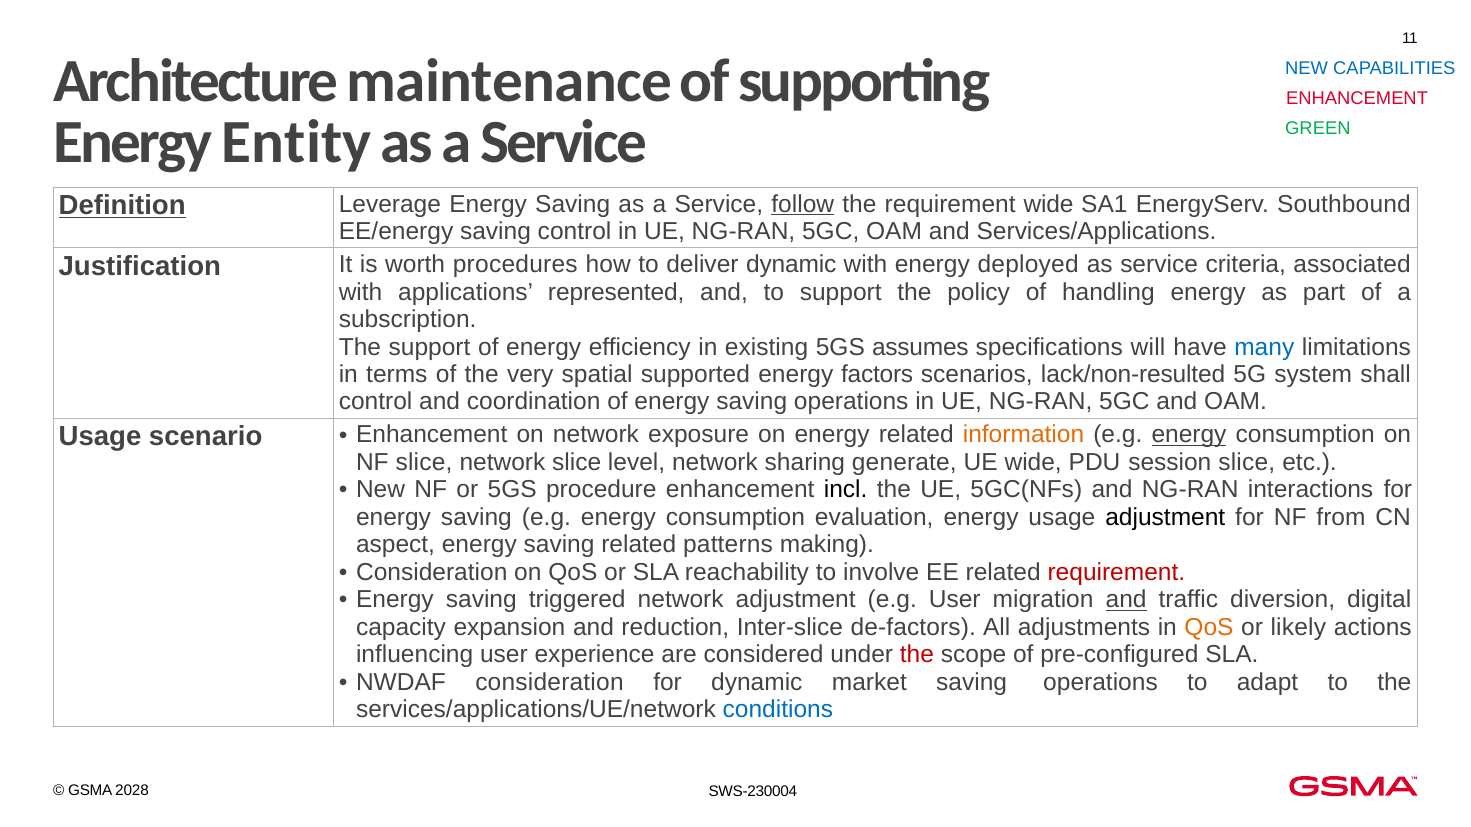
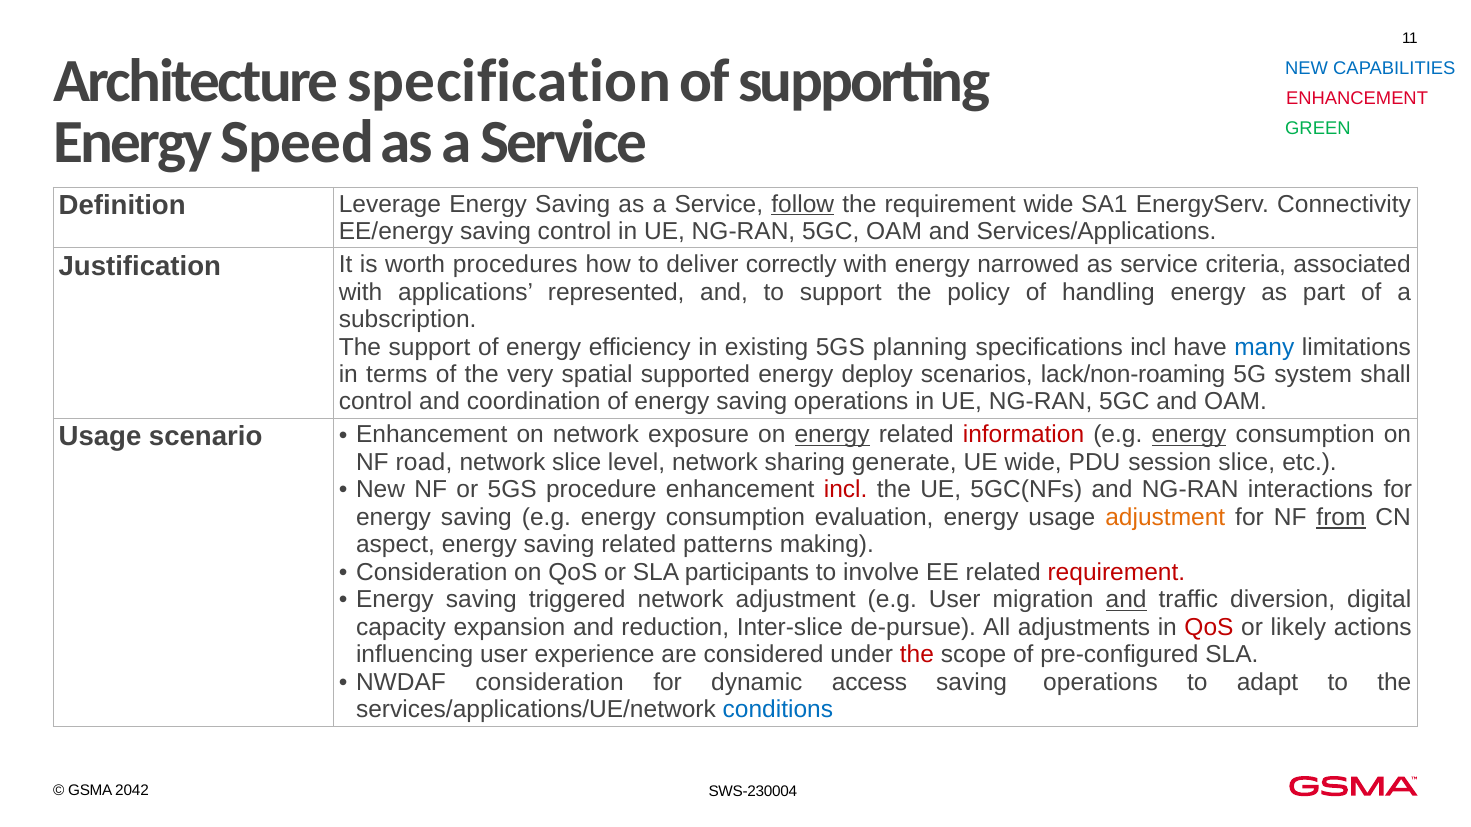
maintenance: maintenance -> specification (509, 82)
Entity: Entity -> Speed (297, 143)
Definition underline: present -> none (122, 206)
Southbound: Southbound -> Connectivity (1344, 204)
deliver dynamic: dynamic -> correctly (791, 265)
deployed: deployed -> narrowed (1028, 265)
assumes: assumes -> planning (920, 347)
specifications will: will -> incl (1148, 347)
factors: factors -> deploy (877, 375)
lack/non-resulted: lack/non-resulted -> lack/non-roaming (1133, 375)
energy underline: none -> present (832, 435)
information colour: orange -> red (1024, 435)
NF slice: slice -> road (424, 463)
incl colour: black -> red (846, 490)
adjustment colour: black -> orange (1165, 518)
from underline: none -> present (1341, 518)
reachability: reachability -> participants (747, 573)
de-factors: de-factors -> de-pursue (913, 628)
QoS colour: orange -> red (1209, 628)
market: market -> access (869, 683)
2028: 2028 -> 2042 (132, 791)
